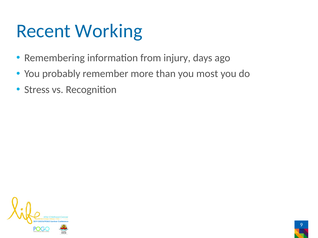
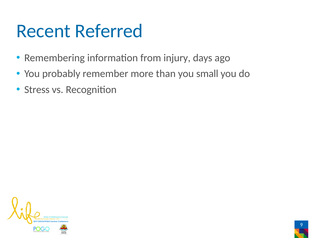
Working: Working -> Referred (109, 31)
most: most -> small (207, 74)
